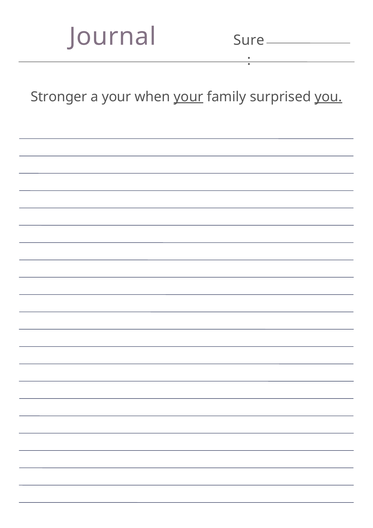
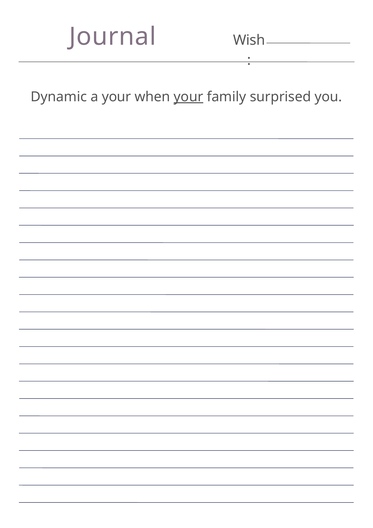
Sure: Sure -> Wish (249, 40)
Stronger: Stronger -> Dynamic (59, 97)
you underline: present -> none (328, 97)
